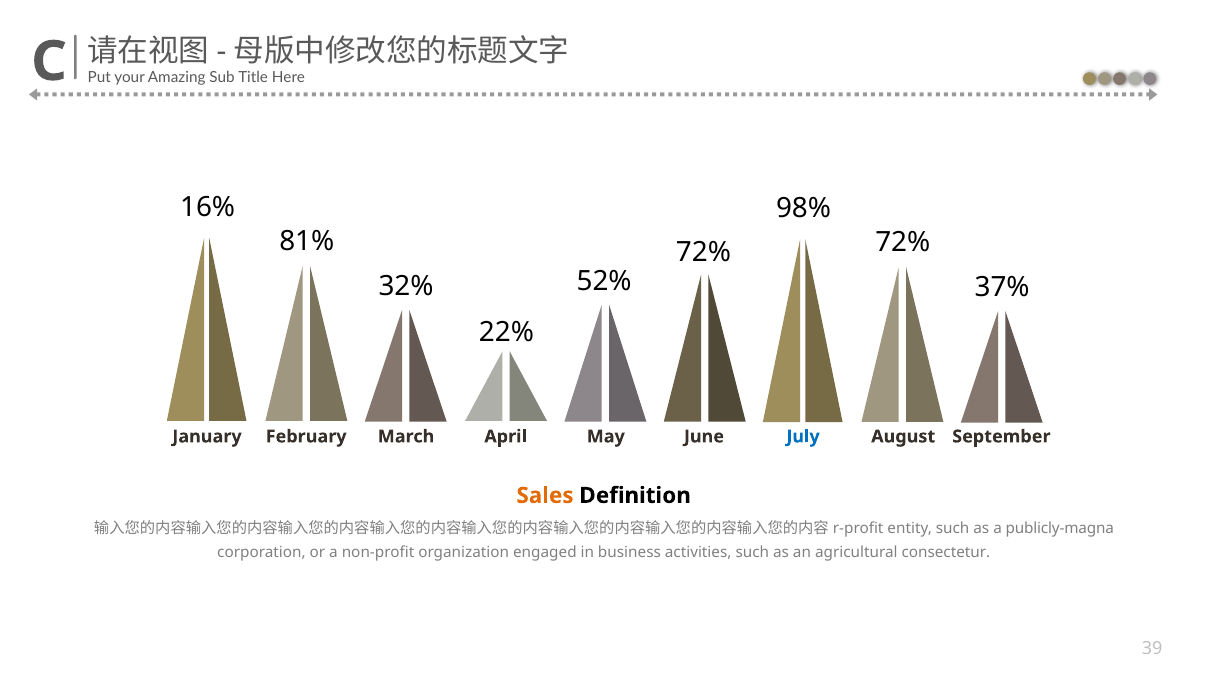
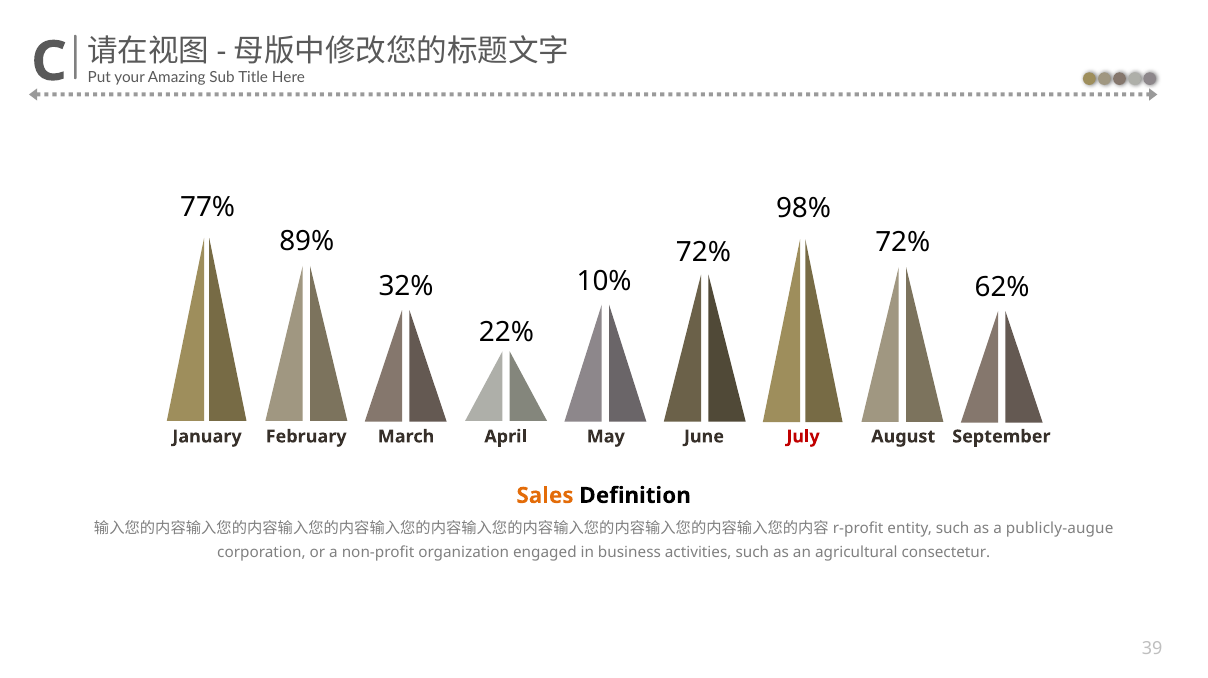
16%: 16% -> 77% (208, 207)
81%: 81% -> 89% (307, 241)
52%: 52% -> 10% (604, 281)
37%: 37% -> 62% (1002, 287)
July colour: blue -> red (803, 436)
publicly-magna: publicly-magna -> publicly-augue (1060, 528)
